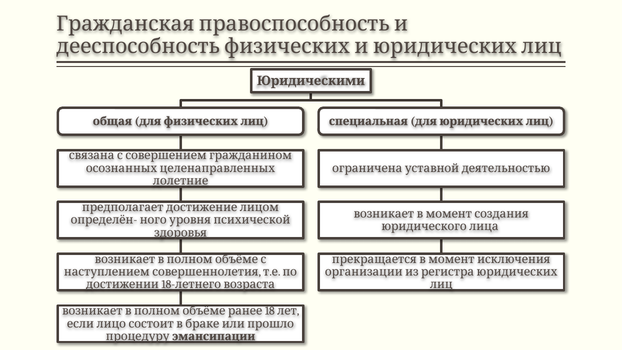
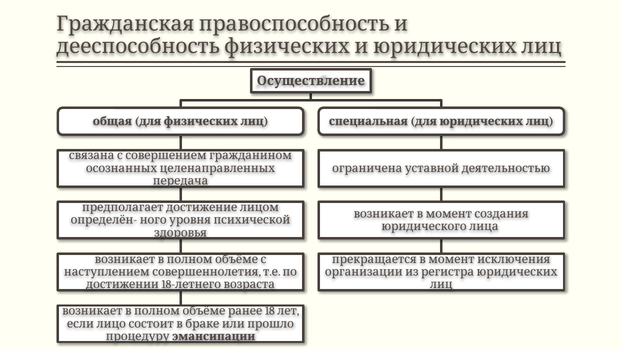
Юридическими: Юридическими -> Осуществление (311, 81)
лолетние: лолетние -> передача (181, 181)
